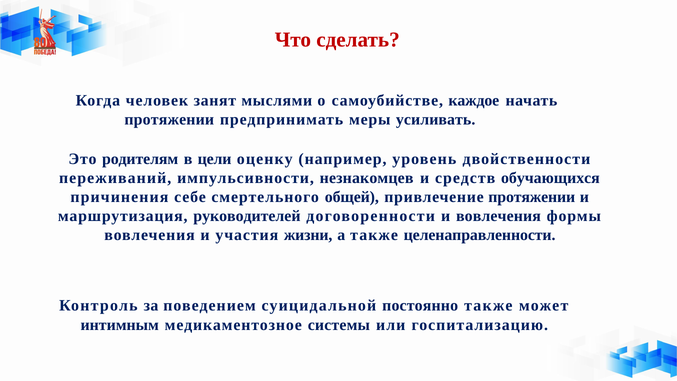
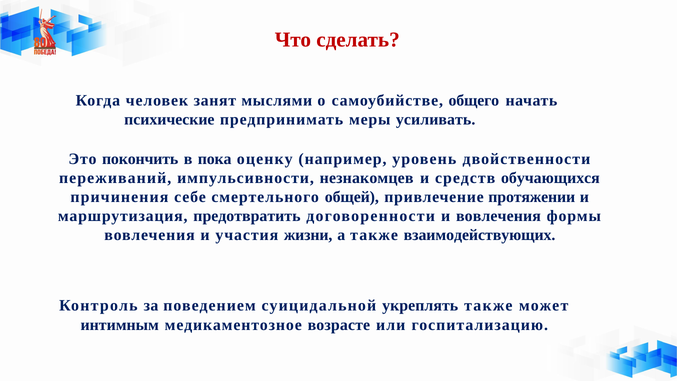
каждое: каждое -> общего (474, 100)
протяжении: протяжении -> психические (169, 120)
родителям: родителям -> покончить (140, 159)
цели: цели -> пока (215, 159)
руководителей: руководителей -> предотвратить (247, 216)
целенаправленности: целенаправленности -> взаимодействующих (480, 235)
постоянно: постоянно -> укреплять (420, 306)
системы: системы -> возрасте (339, 325)
